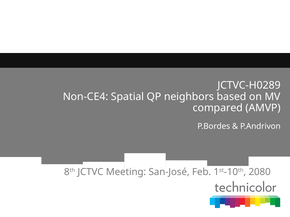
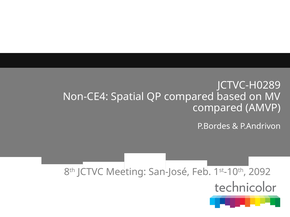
QP neighbors: neighbors -> compared (189, 97)
2080: 2080 -> 2092 (260, 172)
